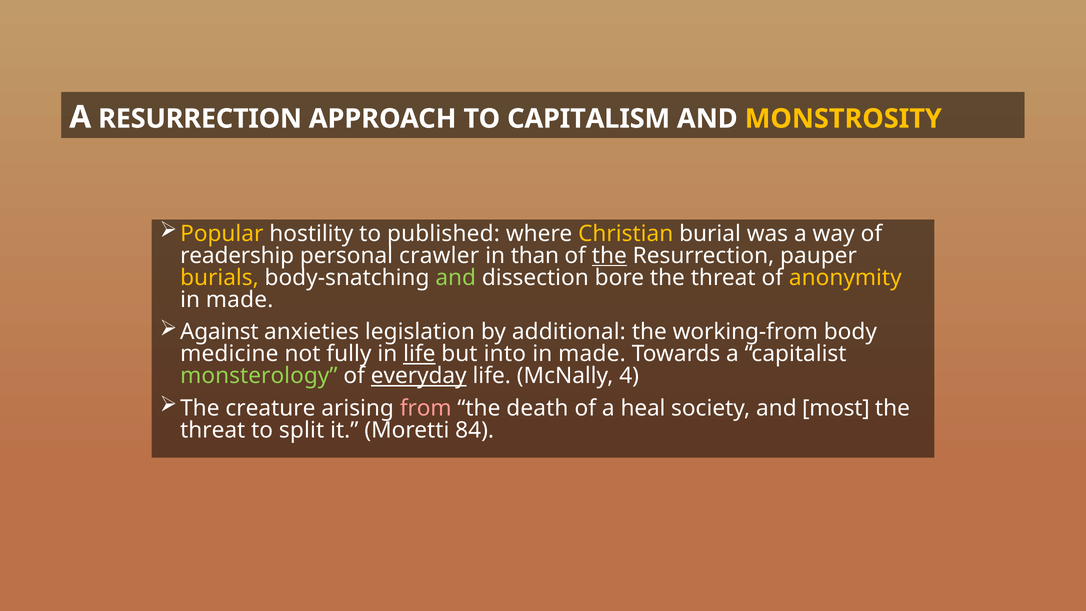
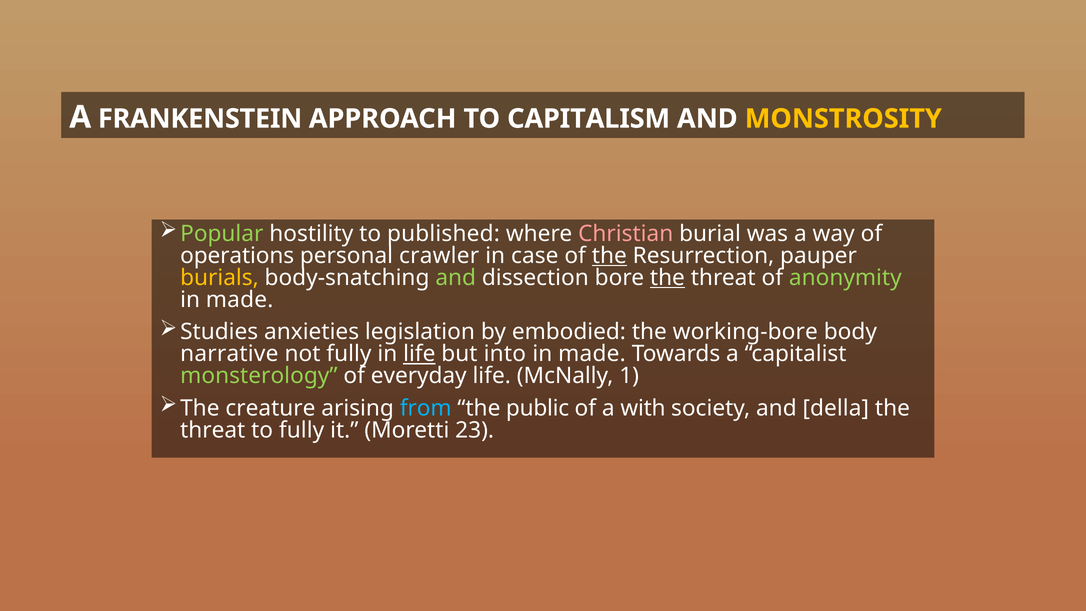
A RESURRECTION: RESURRECTION -> FRANKENSTEIN (200, 119)
Popular colour: yellow -> light green (222, 234)
Christian colour: yellow -> pink (626, 234)
readership: readership -> operations (237, 256)
than: than -> case (535, 256)
the underline: none -> present (667, 278)
anonymity colour: yellow -> light green (845, 278)
Against: Against -> Studies (219, 332)
additional: additional -> embodied (569, 332)
working-from: working-from -> working-bore (745, 332)
medicine: medicine -> narrative (229, 354)
everyday underline: present -> none (419, 376)
4: 4 -> 1 (629, 376)
from colour: pink -> light blue (426, 408)
death: death -> public (538, 408)
heal: heal -> with (643, 408)
most: most -> della (836, 408)
to split: split -> fully (302, 430)
84: 84 -> 23 (475, 430)
